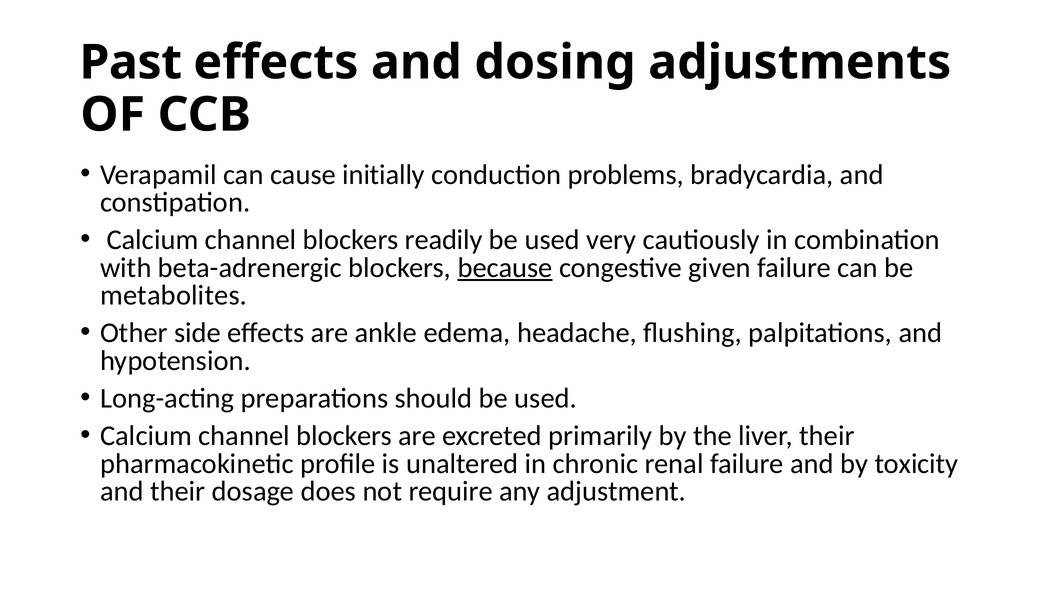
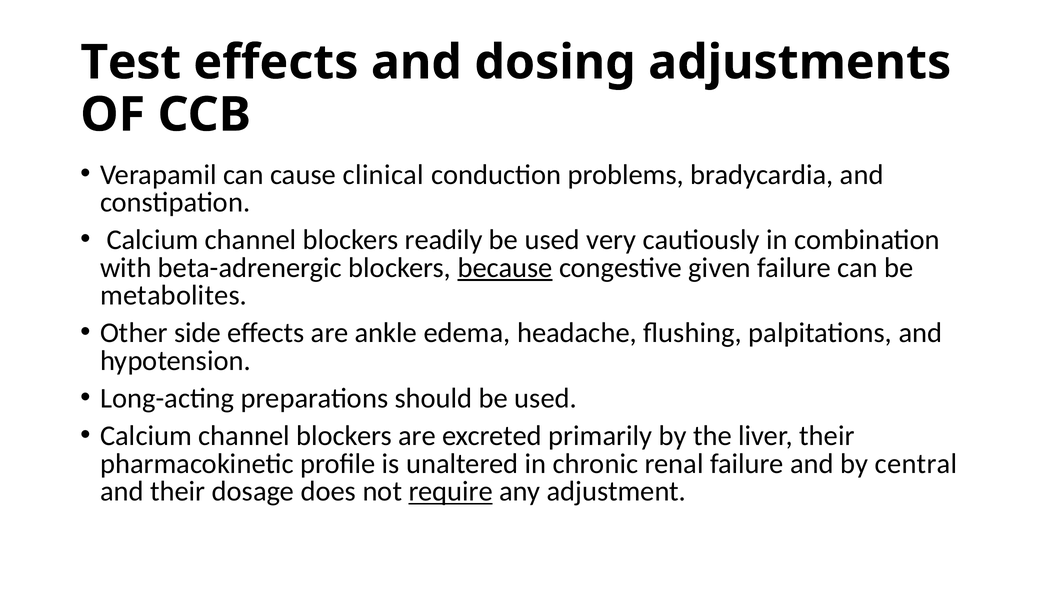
Past: Past -> Test (131, 62)
initially: initially -> clinical (383, 175)
toxicity: toxicity -> central (916, 464)
require underline: none -> present (451, 491)
